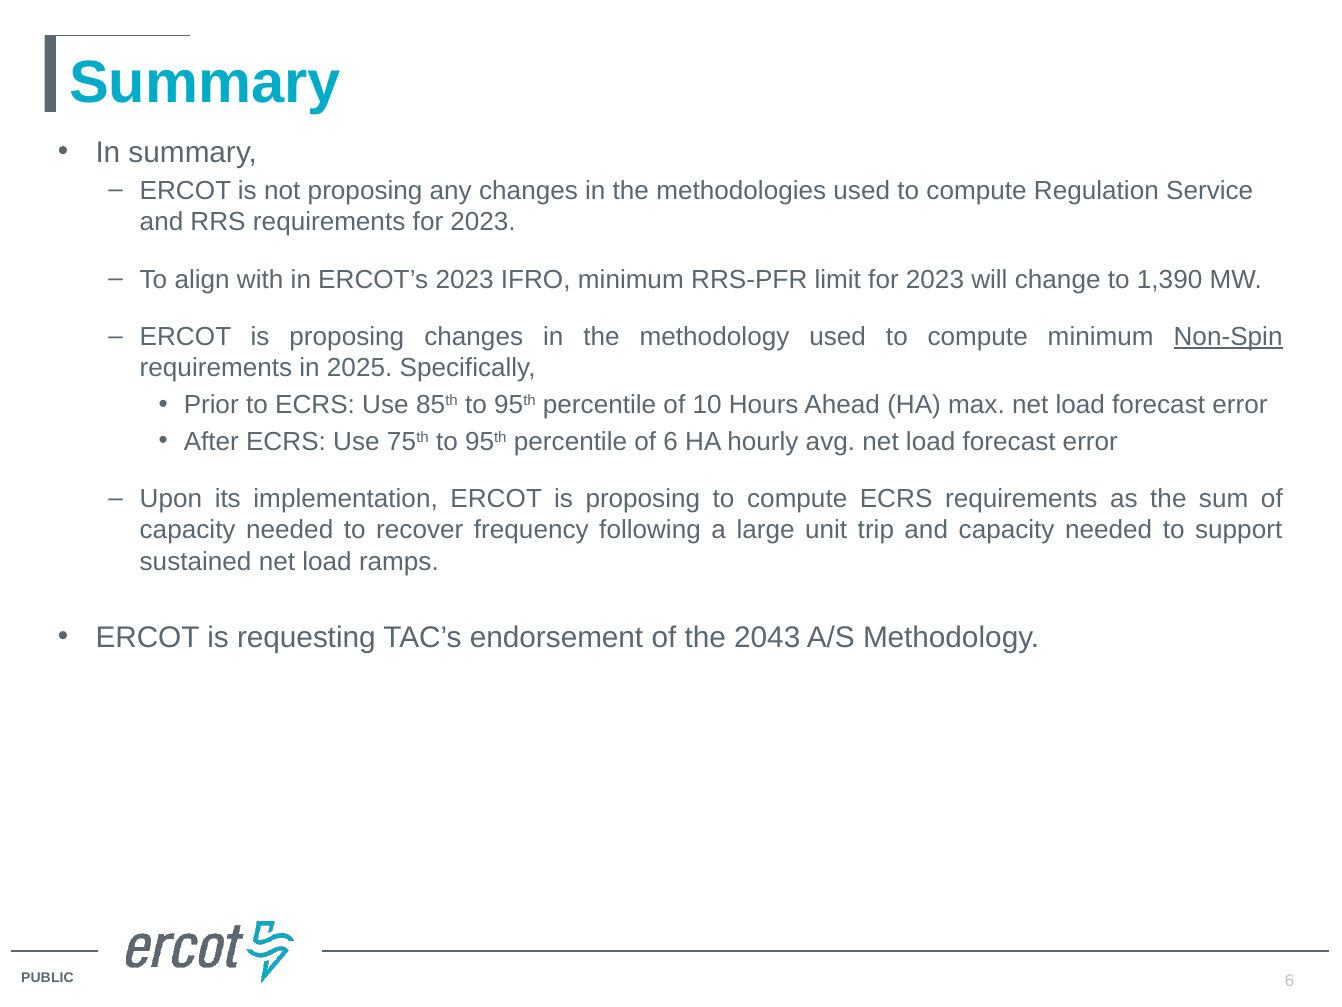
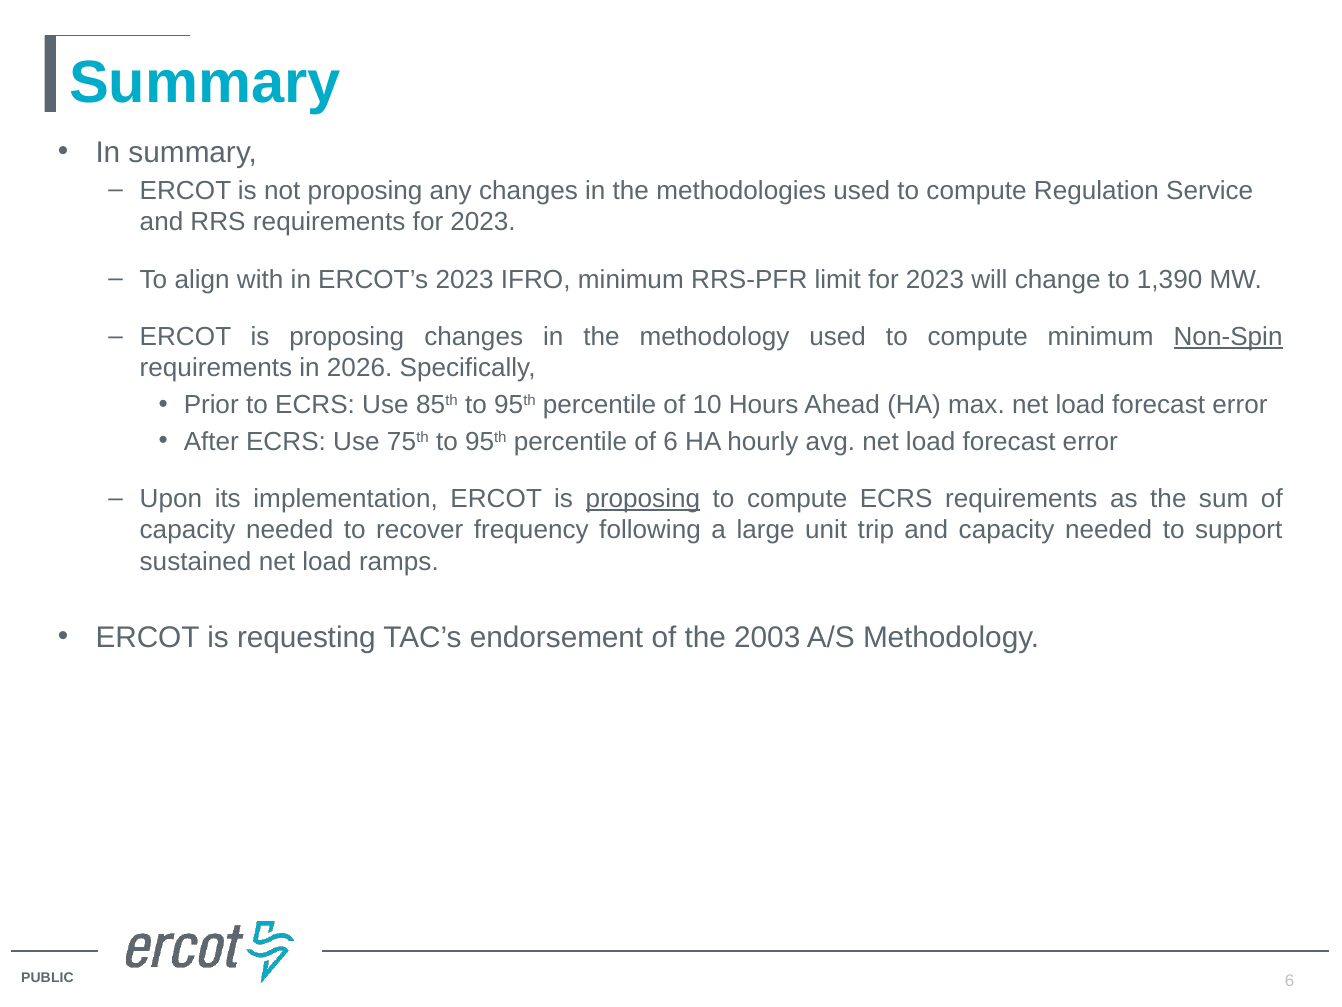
2025: 2025 -> 2026 (360, 368)
proposing underline: none -> present (643, 499)
2043: 2043 -> 2003 (767, 638)
